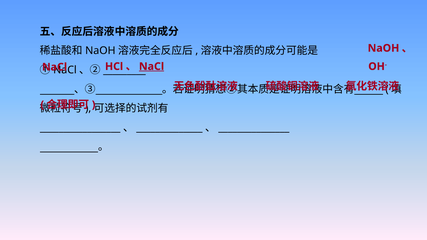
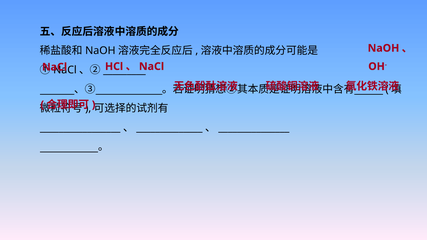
NaCl underline: present -> none (151, 66)
